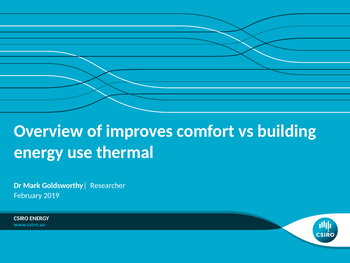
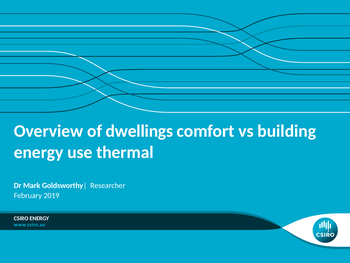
improves: improves -> dwellings (139, 131)
